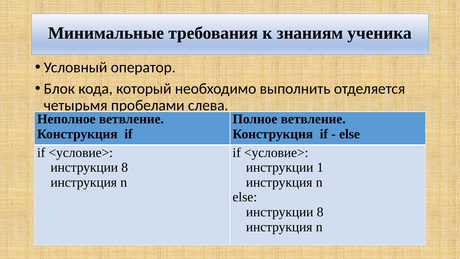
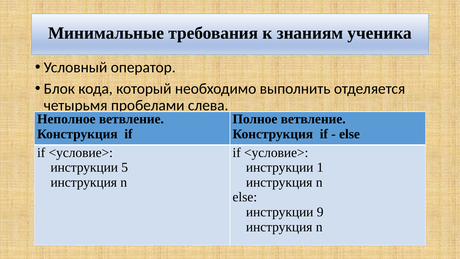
8: 8 -> 5 (125, 167)
8: 8 -> 9 (320, 212)
